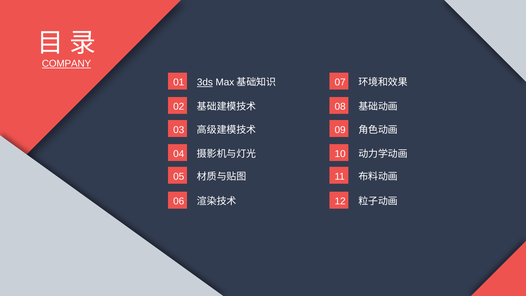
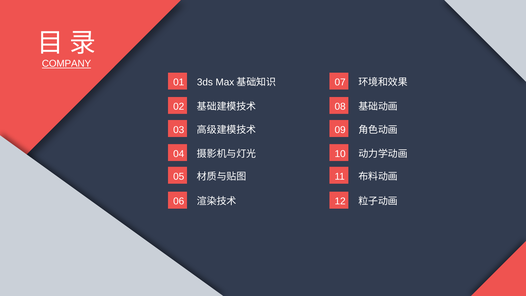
3ds underline: present -> none (205, 82)
